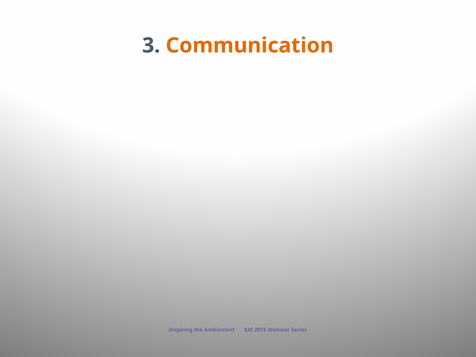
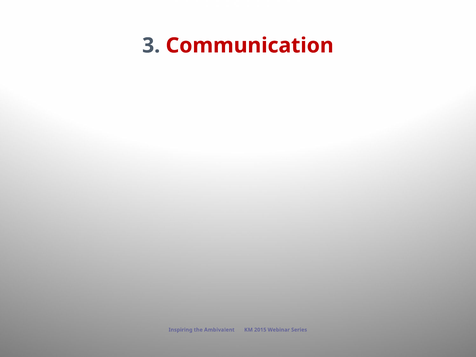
Communication colour: orange -> red (250, 46)
